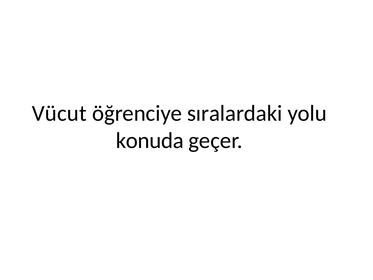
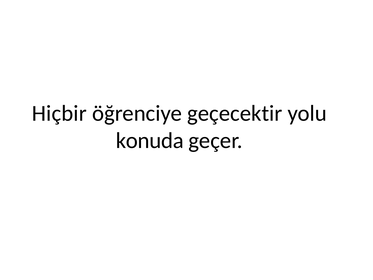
Vücut: Vücut -> Hiçbir (59, 113)
sıralardaki: sıralardaki -> geçecektir (235, 113)
